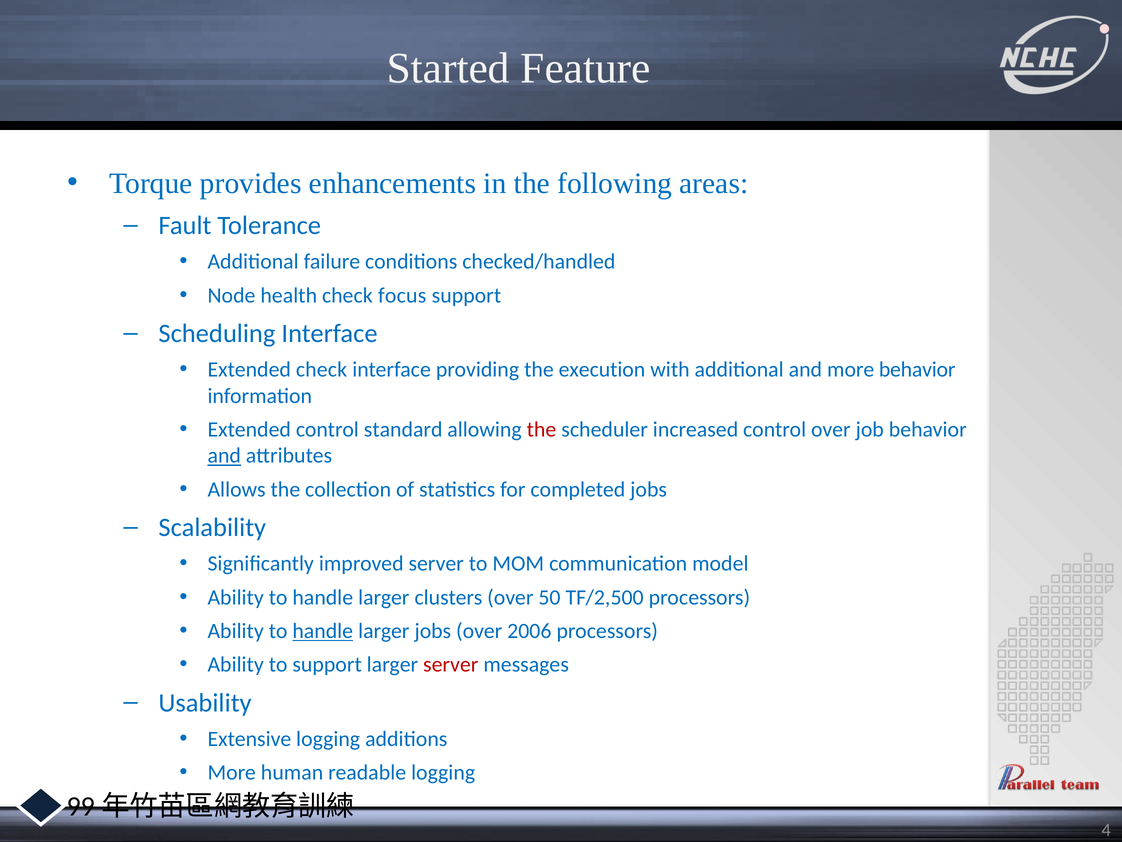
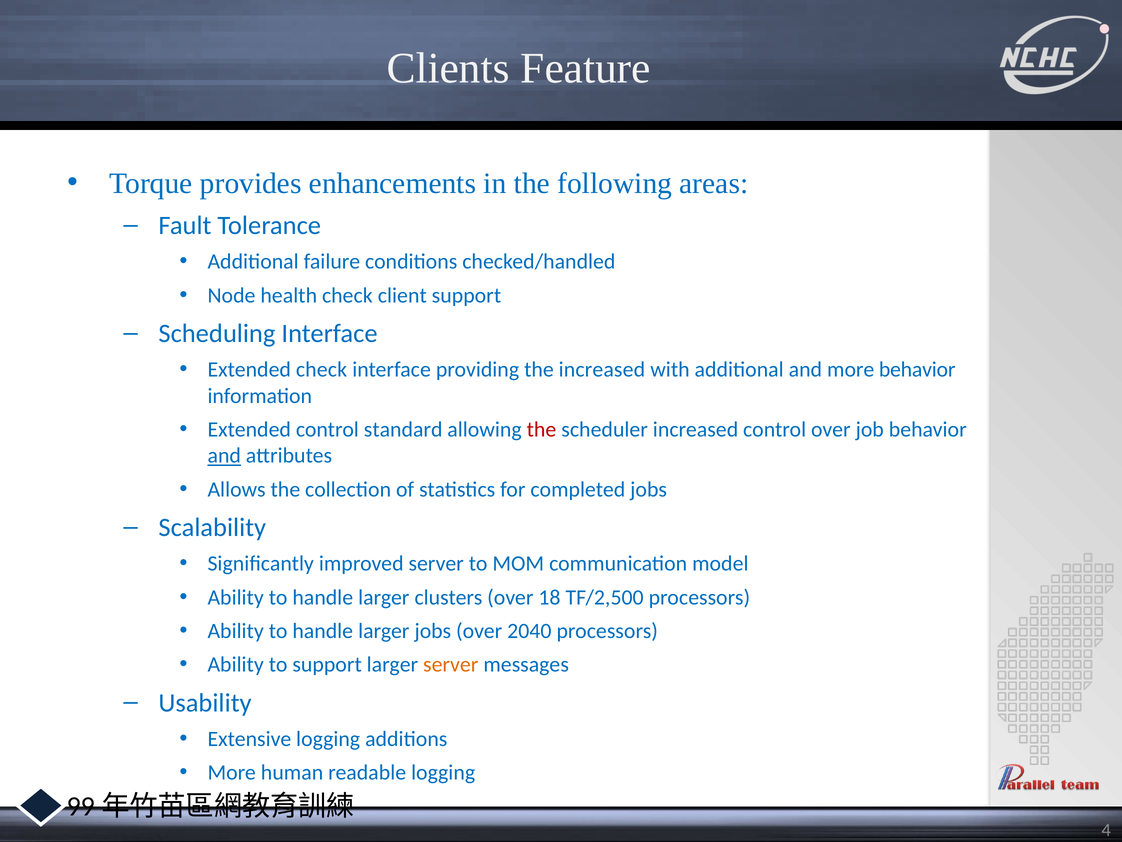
Started: Started -> Clients (448, 69)
focus: focus -> client (402, 295)
the execution: execution -> increased (602, 369)
50: 50 -> 18 (549, 597)
handle underline: present -> none (323, 631)
2006: 2006 -> 2040 (529, 631)
server colour: red -> orange (451, 664)
